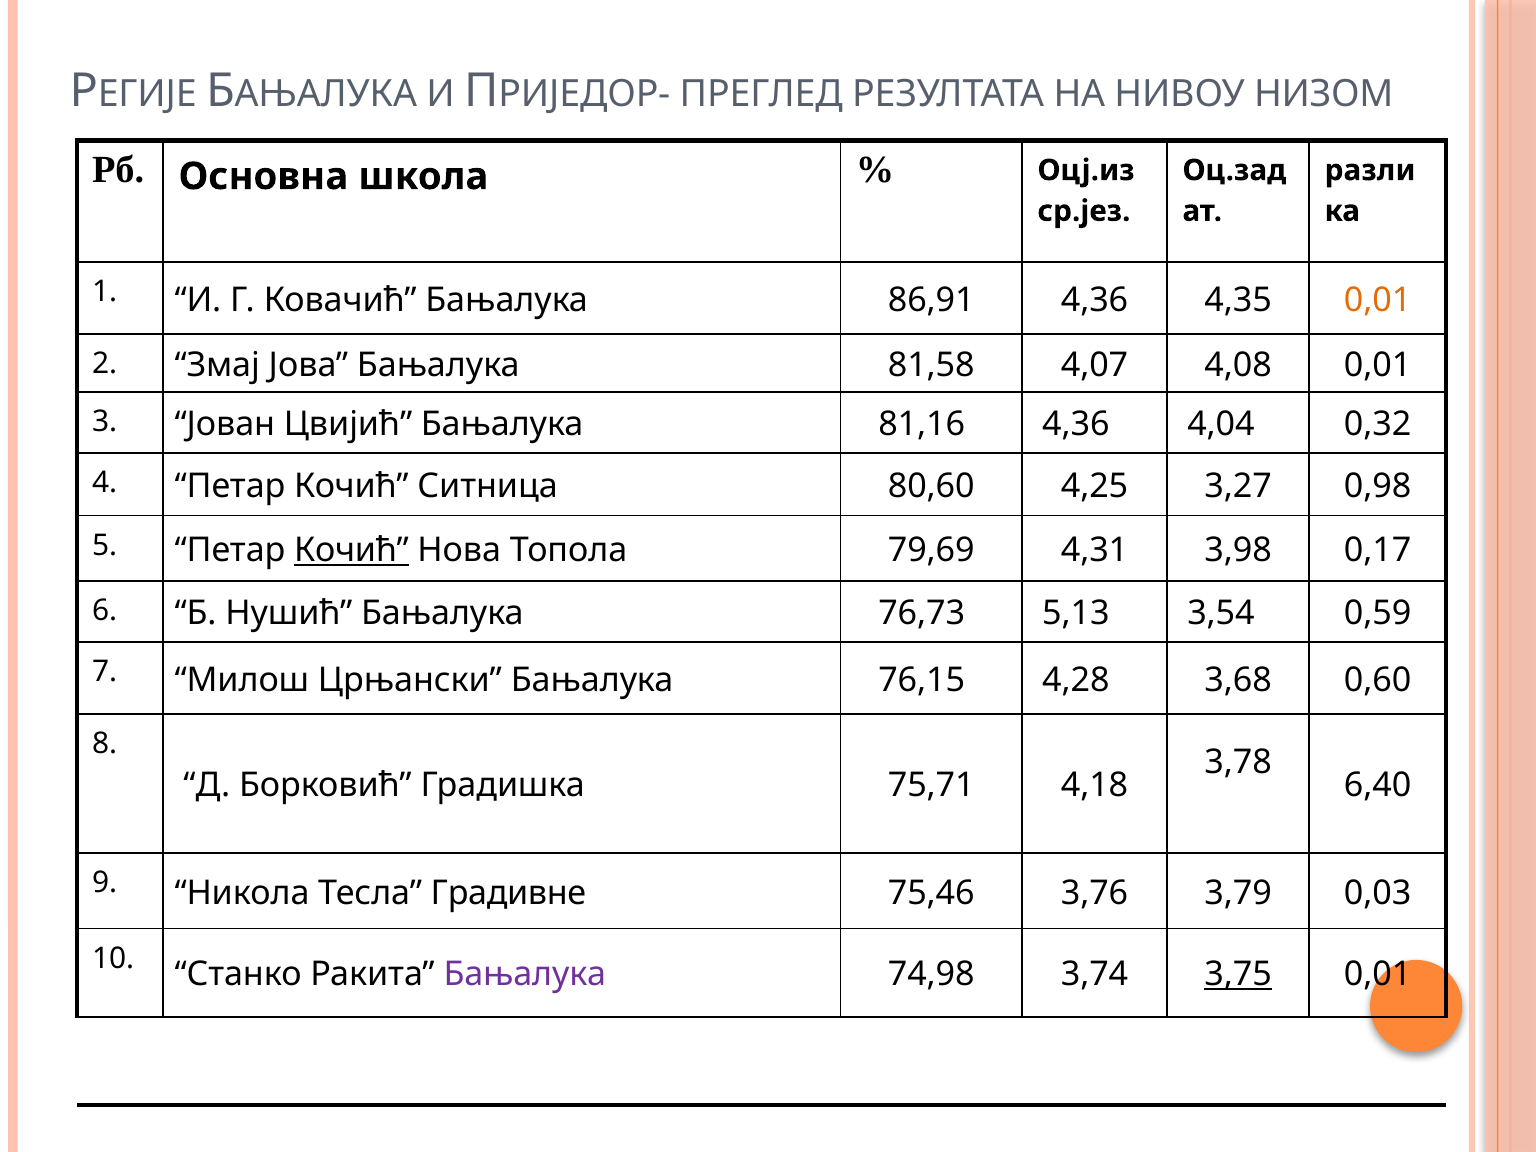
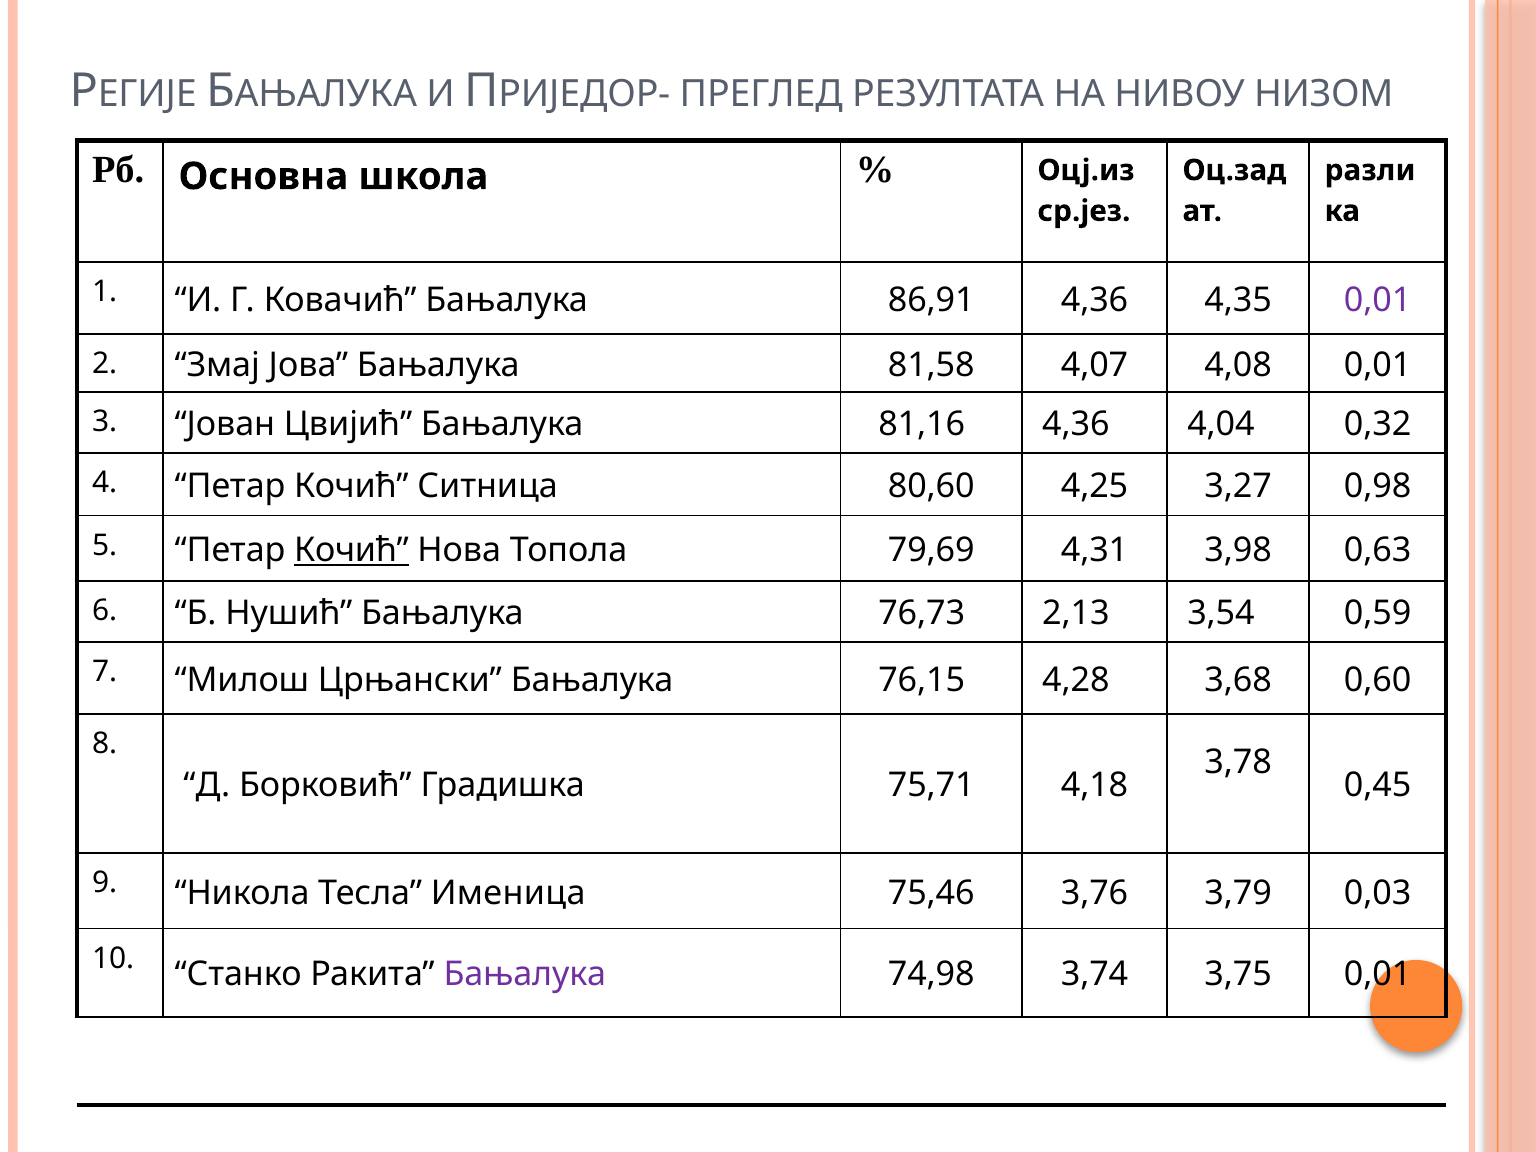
0,01 colour: orange -> purple (1378, 300)
0,17: 0,17 -> 0,63 (1378, 550)
5,13: 5,13 -> 2,13 (1076, 613)
6,40: 6,40 -> 0,45 (1378, 786)
Градивне: Градивне -> Именица (508, 893)
3,75 underline: present -> none (1238, 975)
